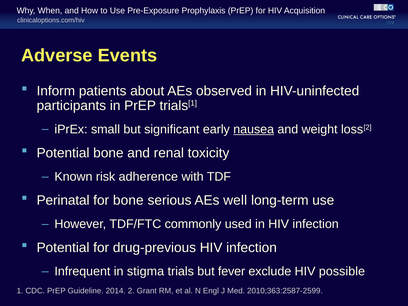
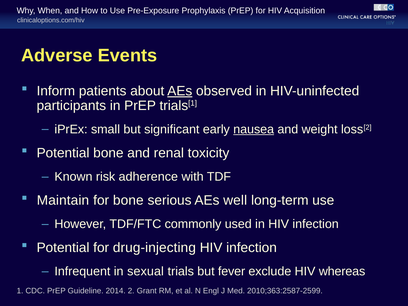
AEs underline: none -> present (180, 91)
Perinatal: Perinatal -> Maintain (63, 200)
drug-previous: drug-previous -> drug-injecting (154, 248)
stigma: stigma -> sexual (146, 272)
possible: possible -> whereas (342, 272)
